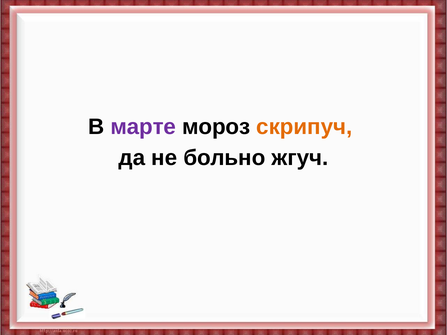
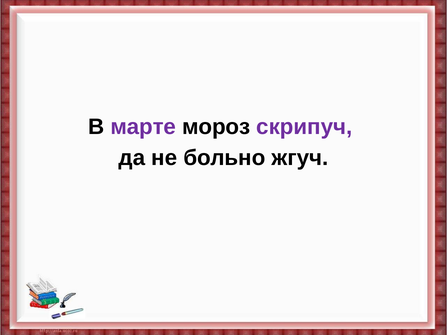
скрипуч colour: orange -> purple (304, 127)
